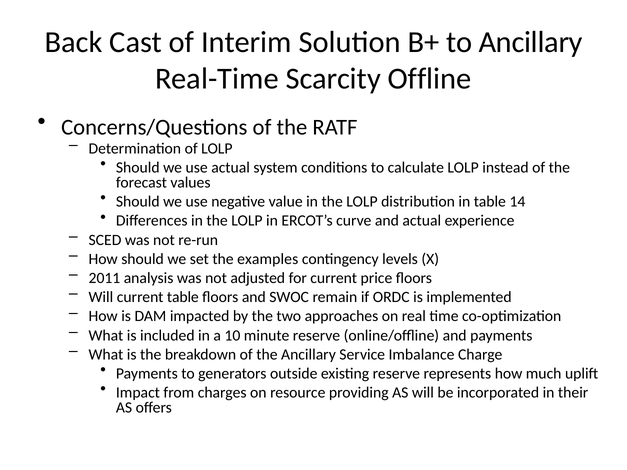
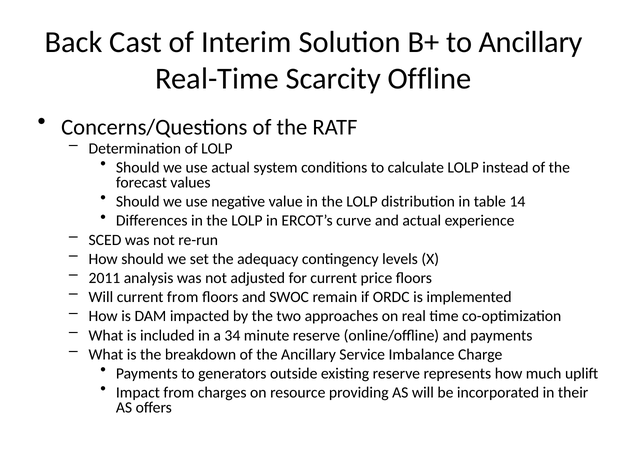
examples: examples -> adequacy (268, 259)
current table: table -> from (183, 297)
10: 10 -> 34 (232, 336)
